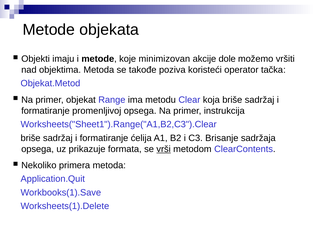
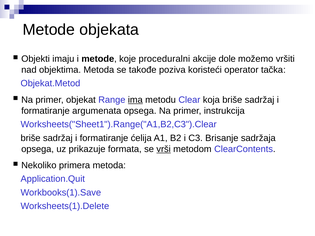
minimizovan: minimizovan -> proceduralni (164, 59)
ima underline: none -> present (135, 100)
promenljivoj: promenljivoj -> argumenata (97, 111)
